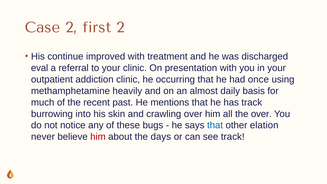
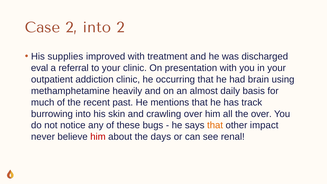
2 first: first -> into (97, 27)
continue: continue -> supplies (65, 57)
once: once -> brain (258, 79)
that colour: blue -> orange (215, 125)
elation: elation -> impact (264, 125)
see track: track -> renal (233, 137)
